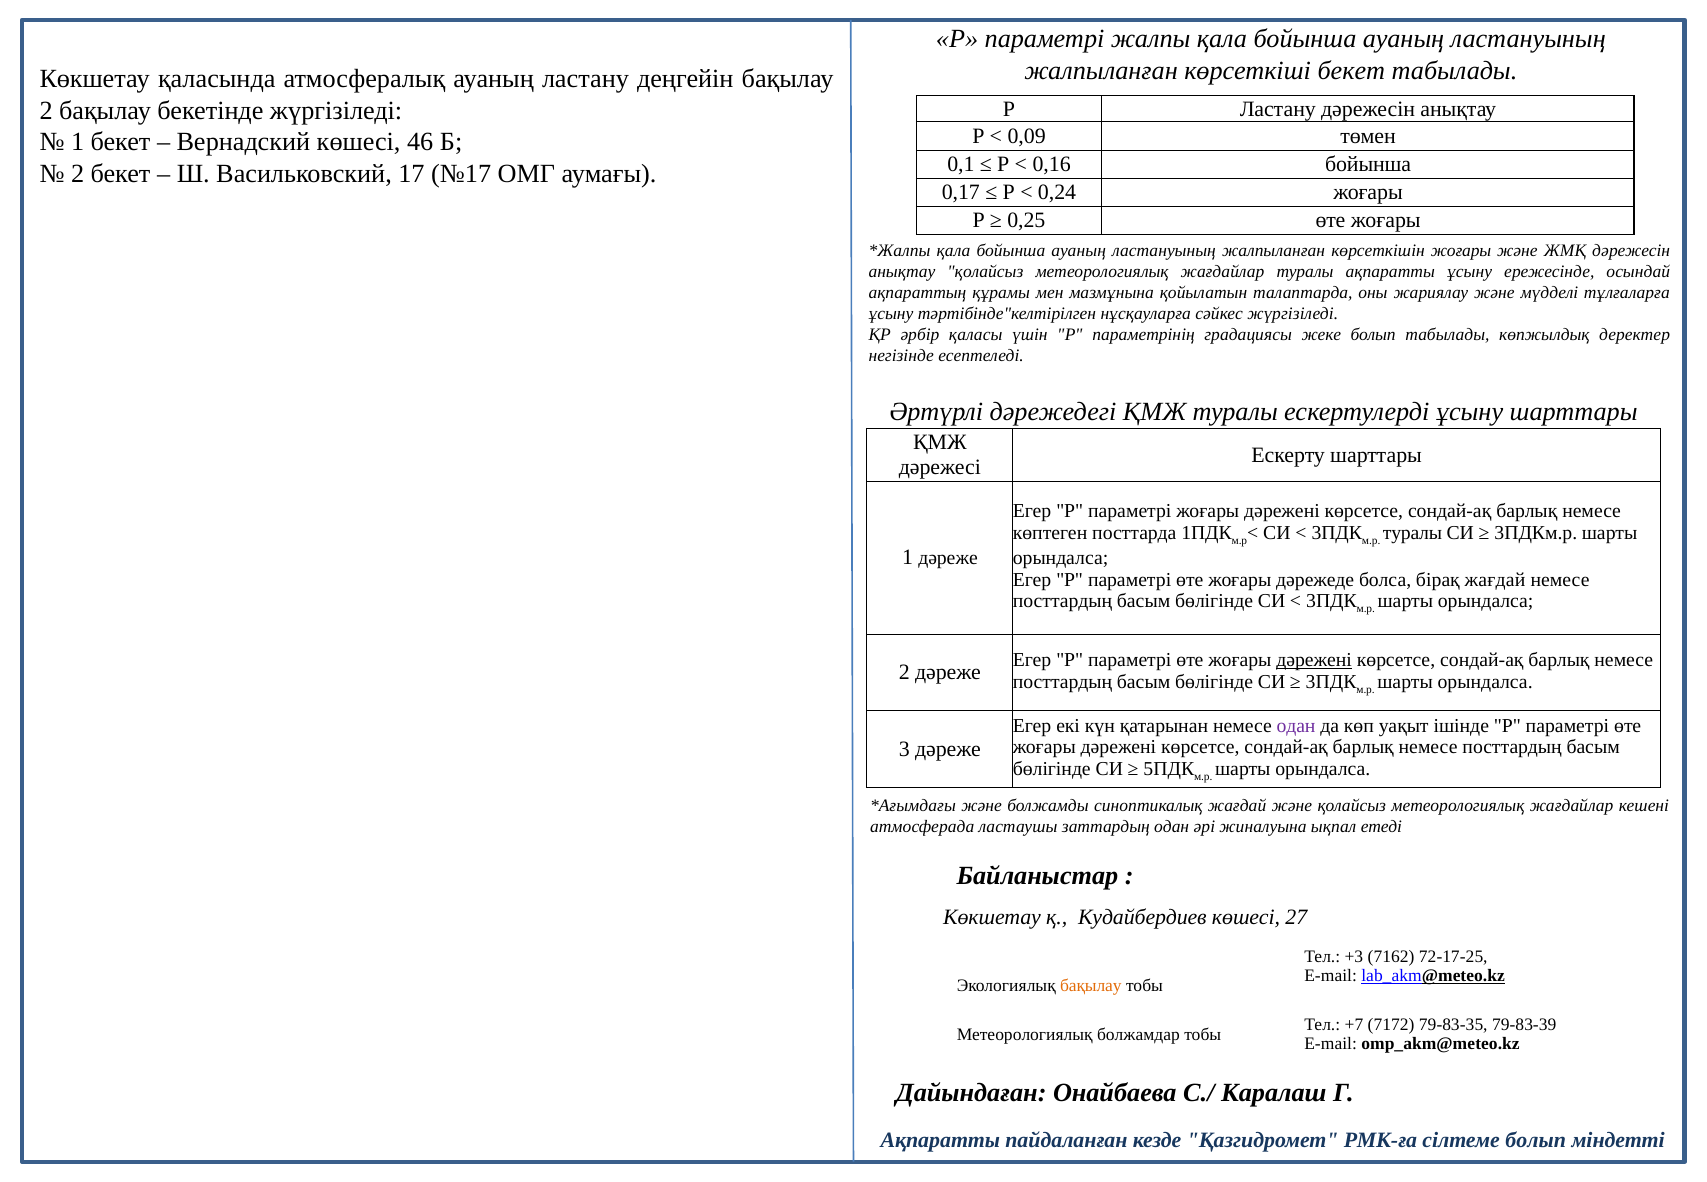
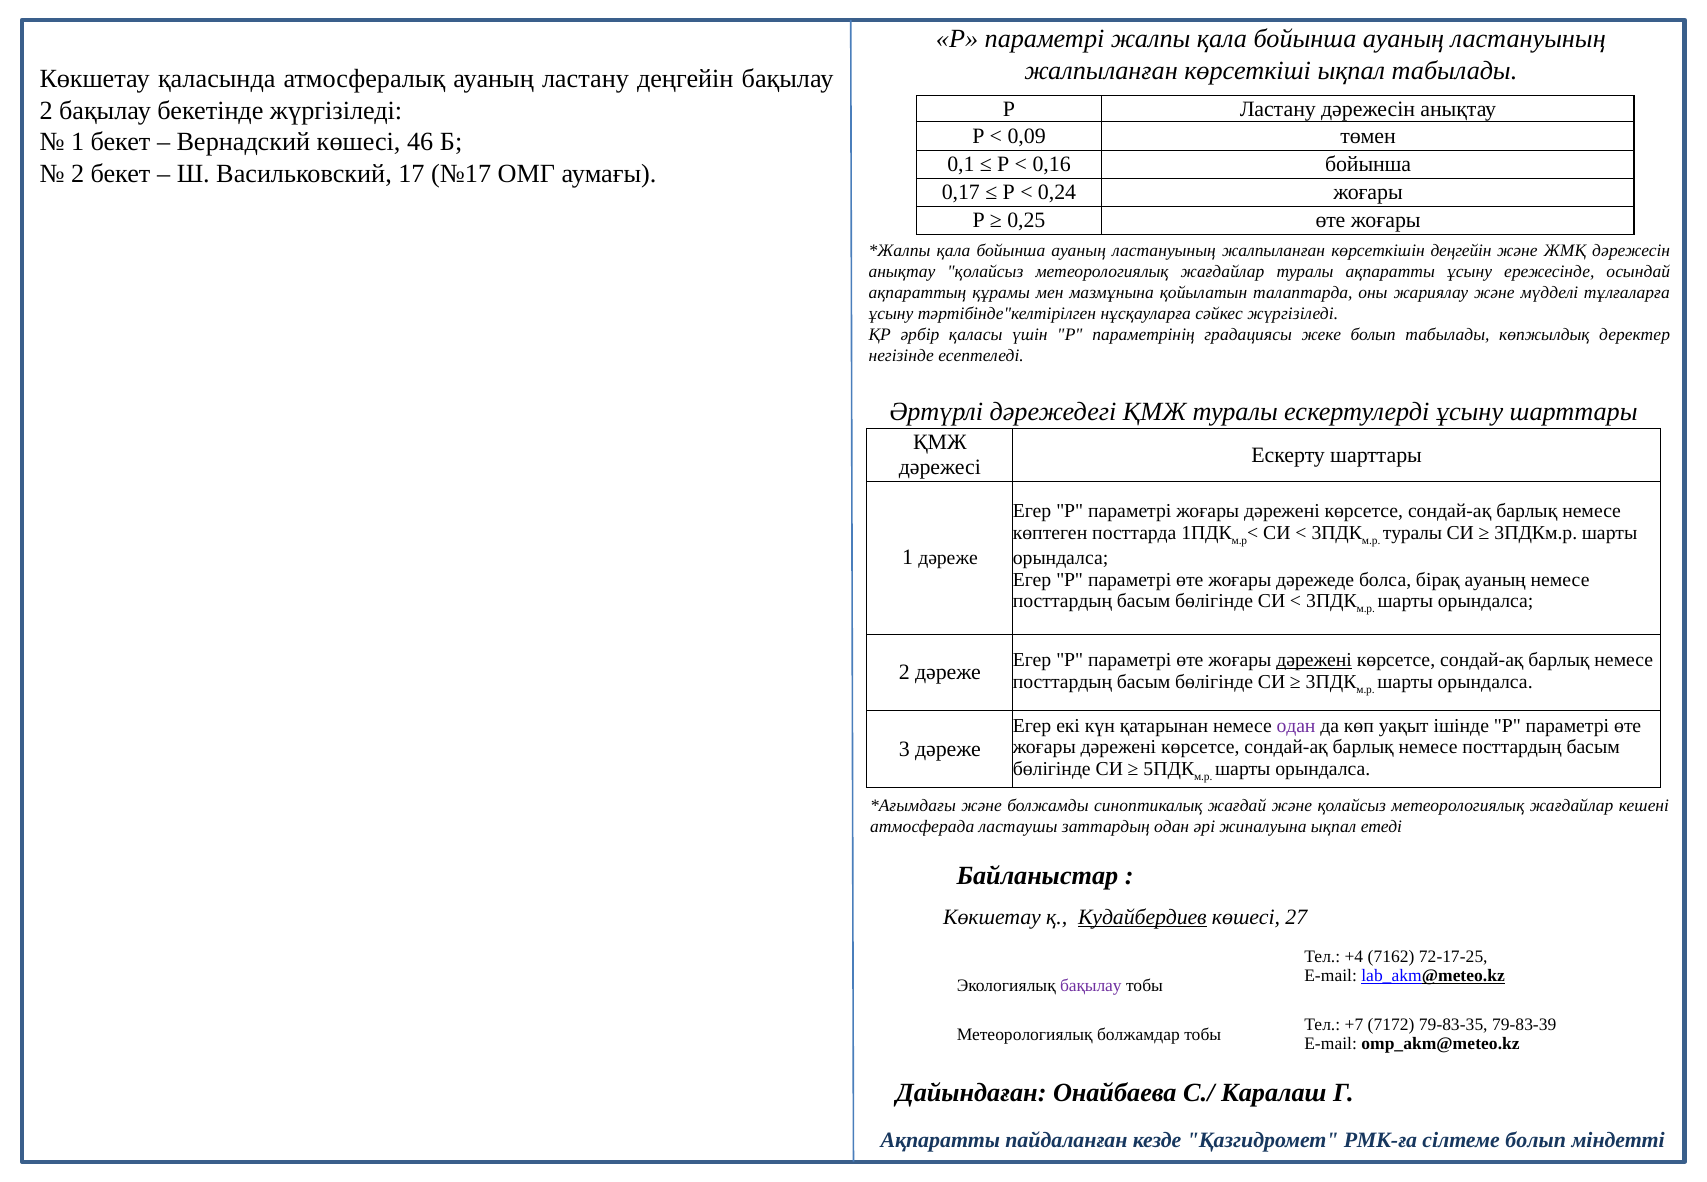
көрсеткіші бекет: бекет -> ықпал (1351, 71)
көрсеткішін жоғары: жоғары -> деңгейін (1461, 251)
бірақ жағдай: жағдай -> ауаның (1495, 579)
Кудайбердиев underline: none -> present (1142, 917)
+3: +3 -> +4 (1354, 956)
бақылау colour: orange -> purple (1091, 985)
